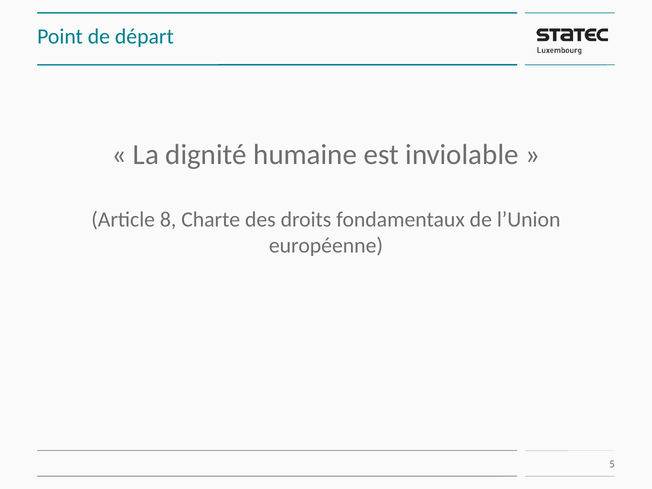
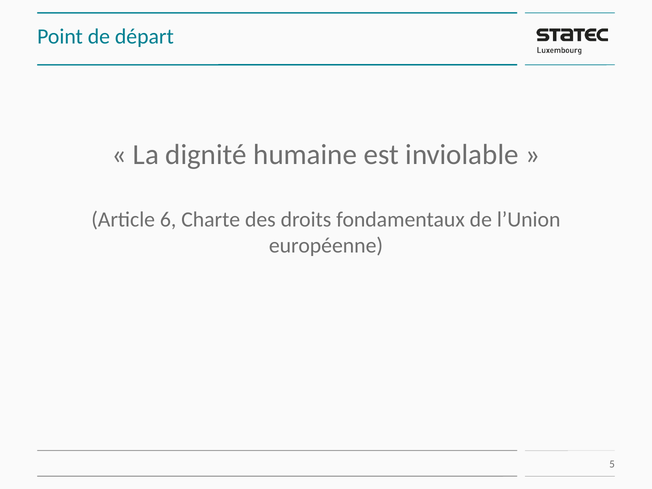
8: 8 -> 6 (168, 220)
